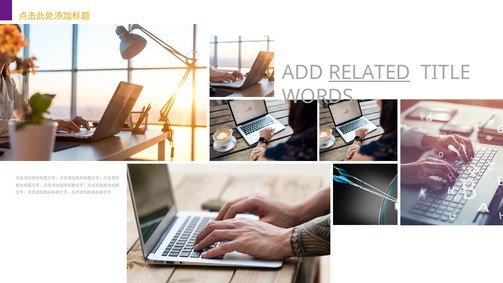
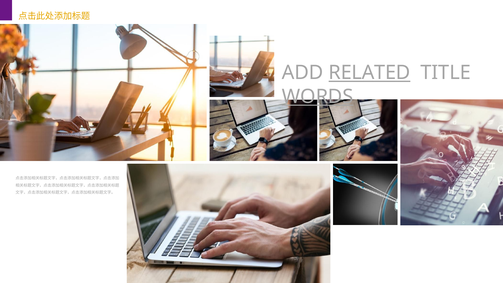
WORDS underline: none -> present (318, 97)
